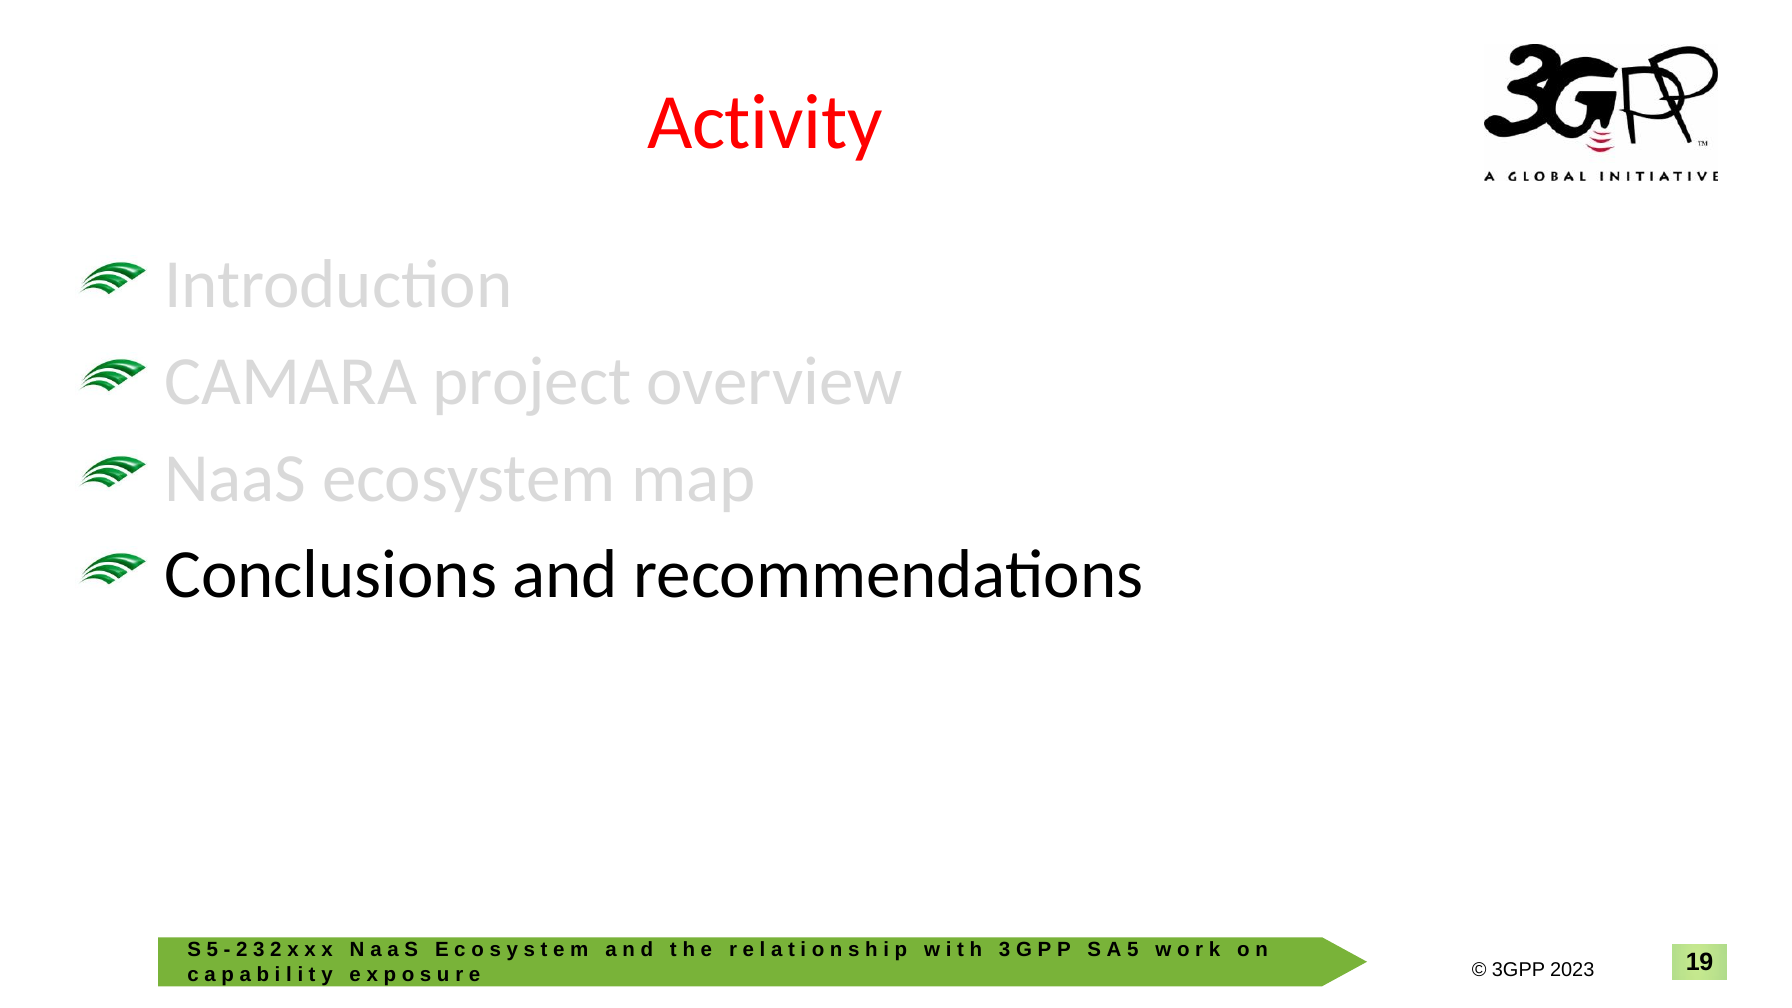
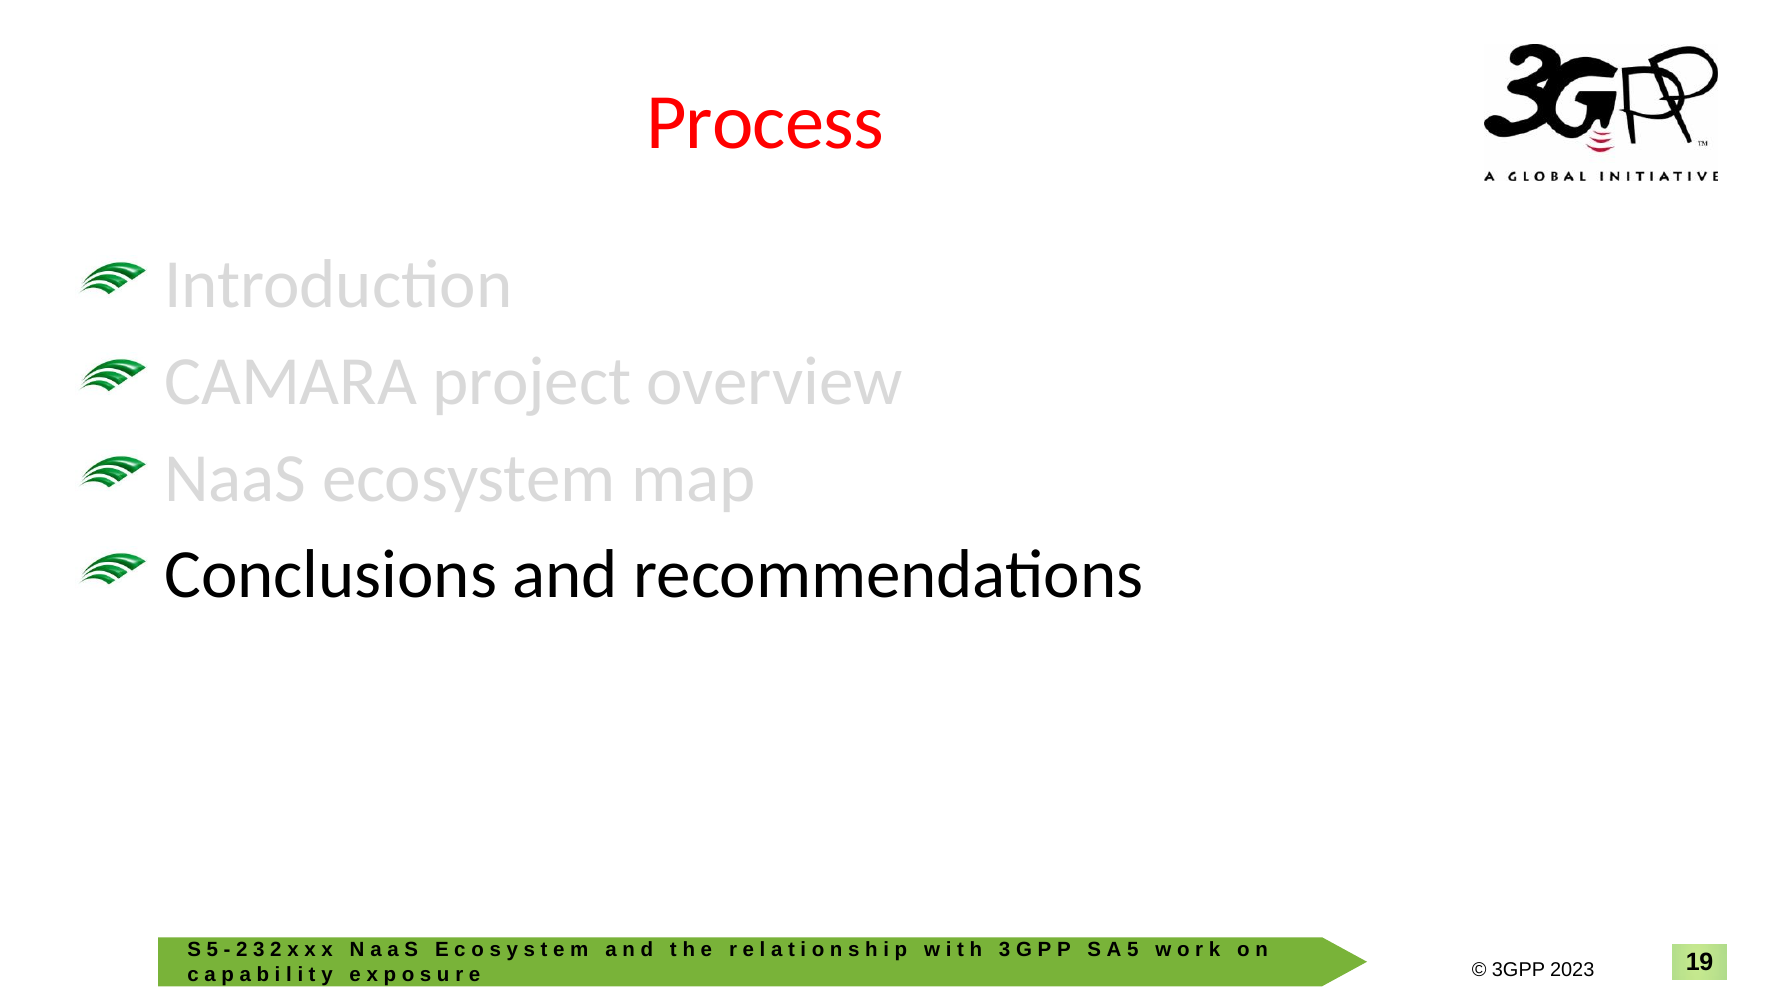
Activity: Activity -> Process (765, 123)
